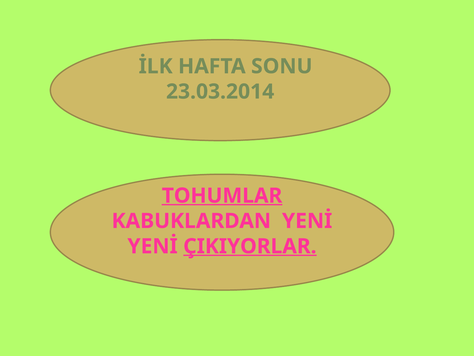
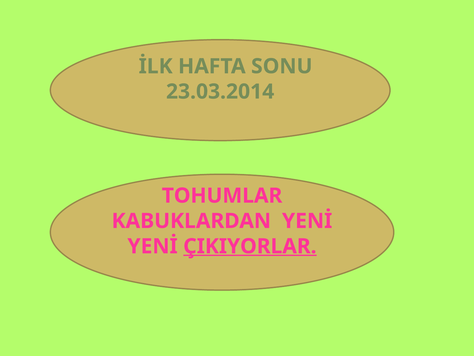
TOHUMLAR underline: present -> none (222, 195)
